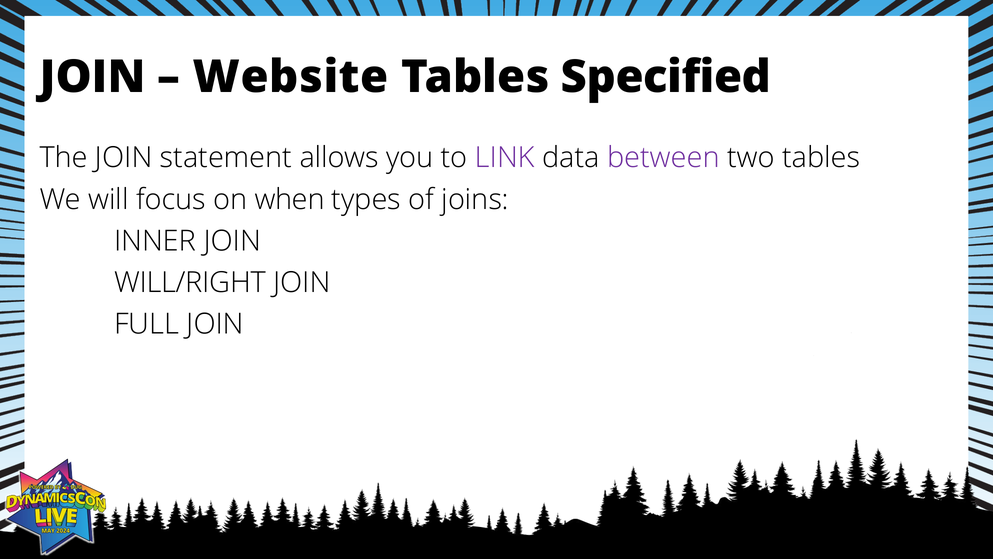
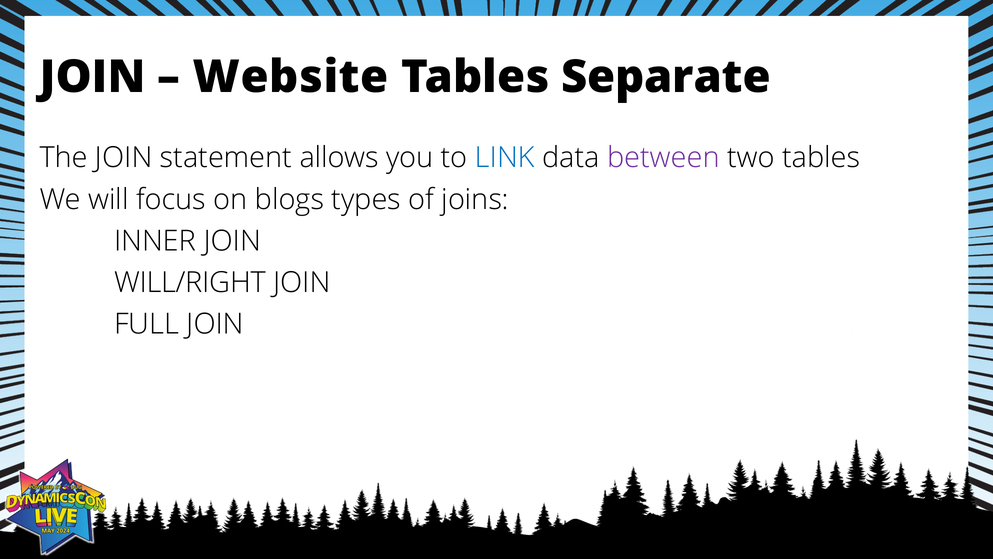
Specified: Specified -> Separate (666, 77)
LINK colour: purple -> blue (505, 158)
when: when -> blogs (289, 199)
